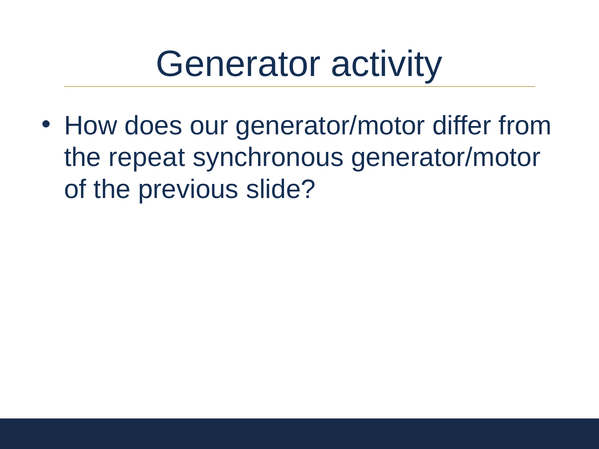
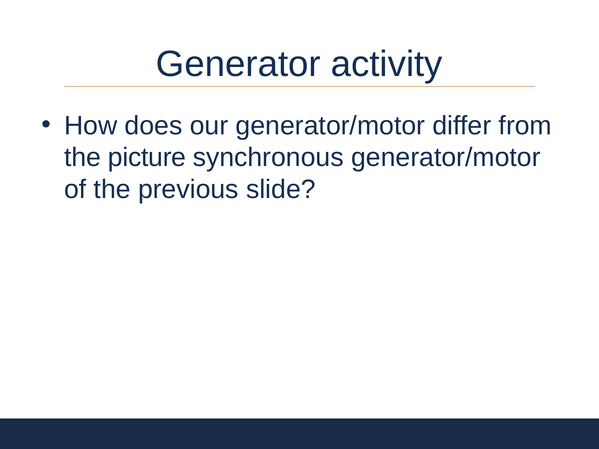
repeat: repeat -> picture (147, 158)
